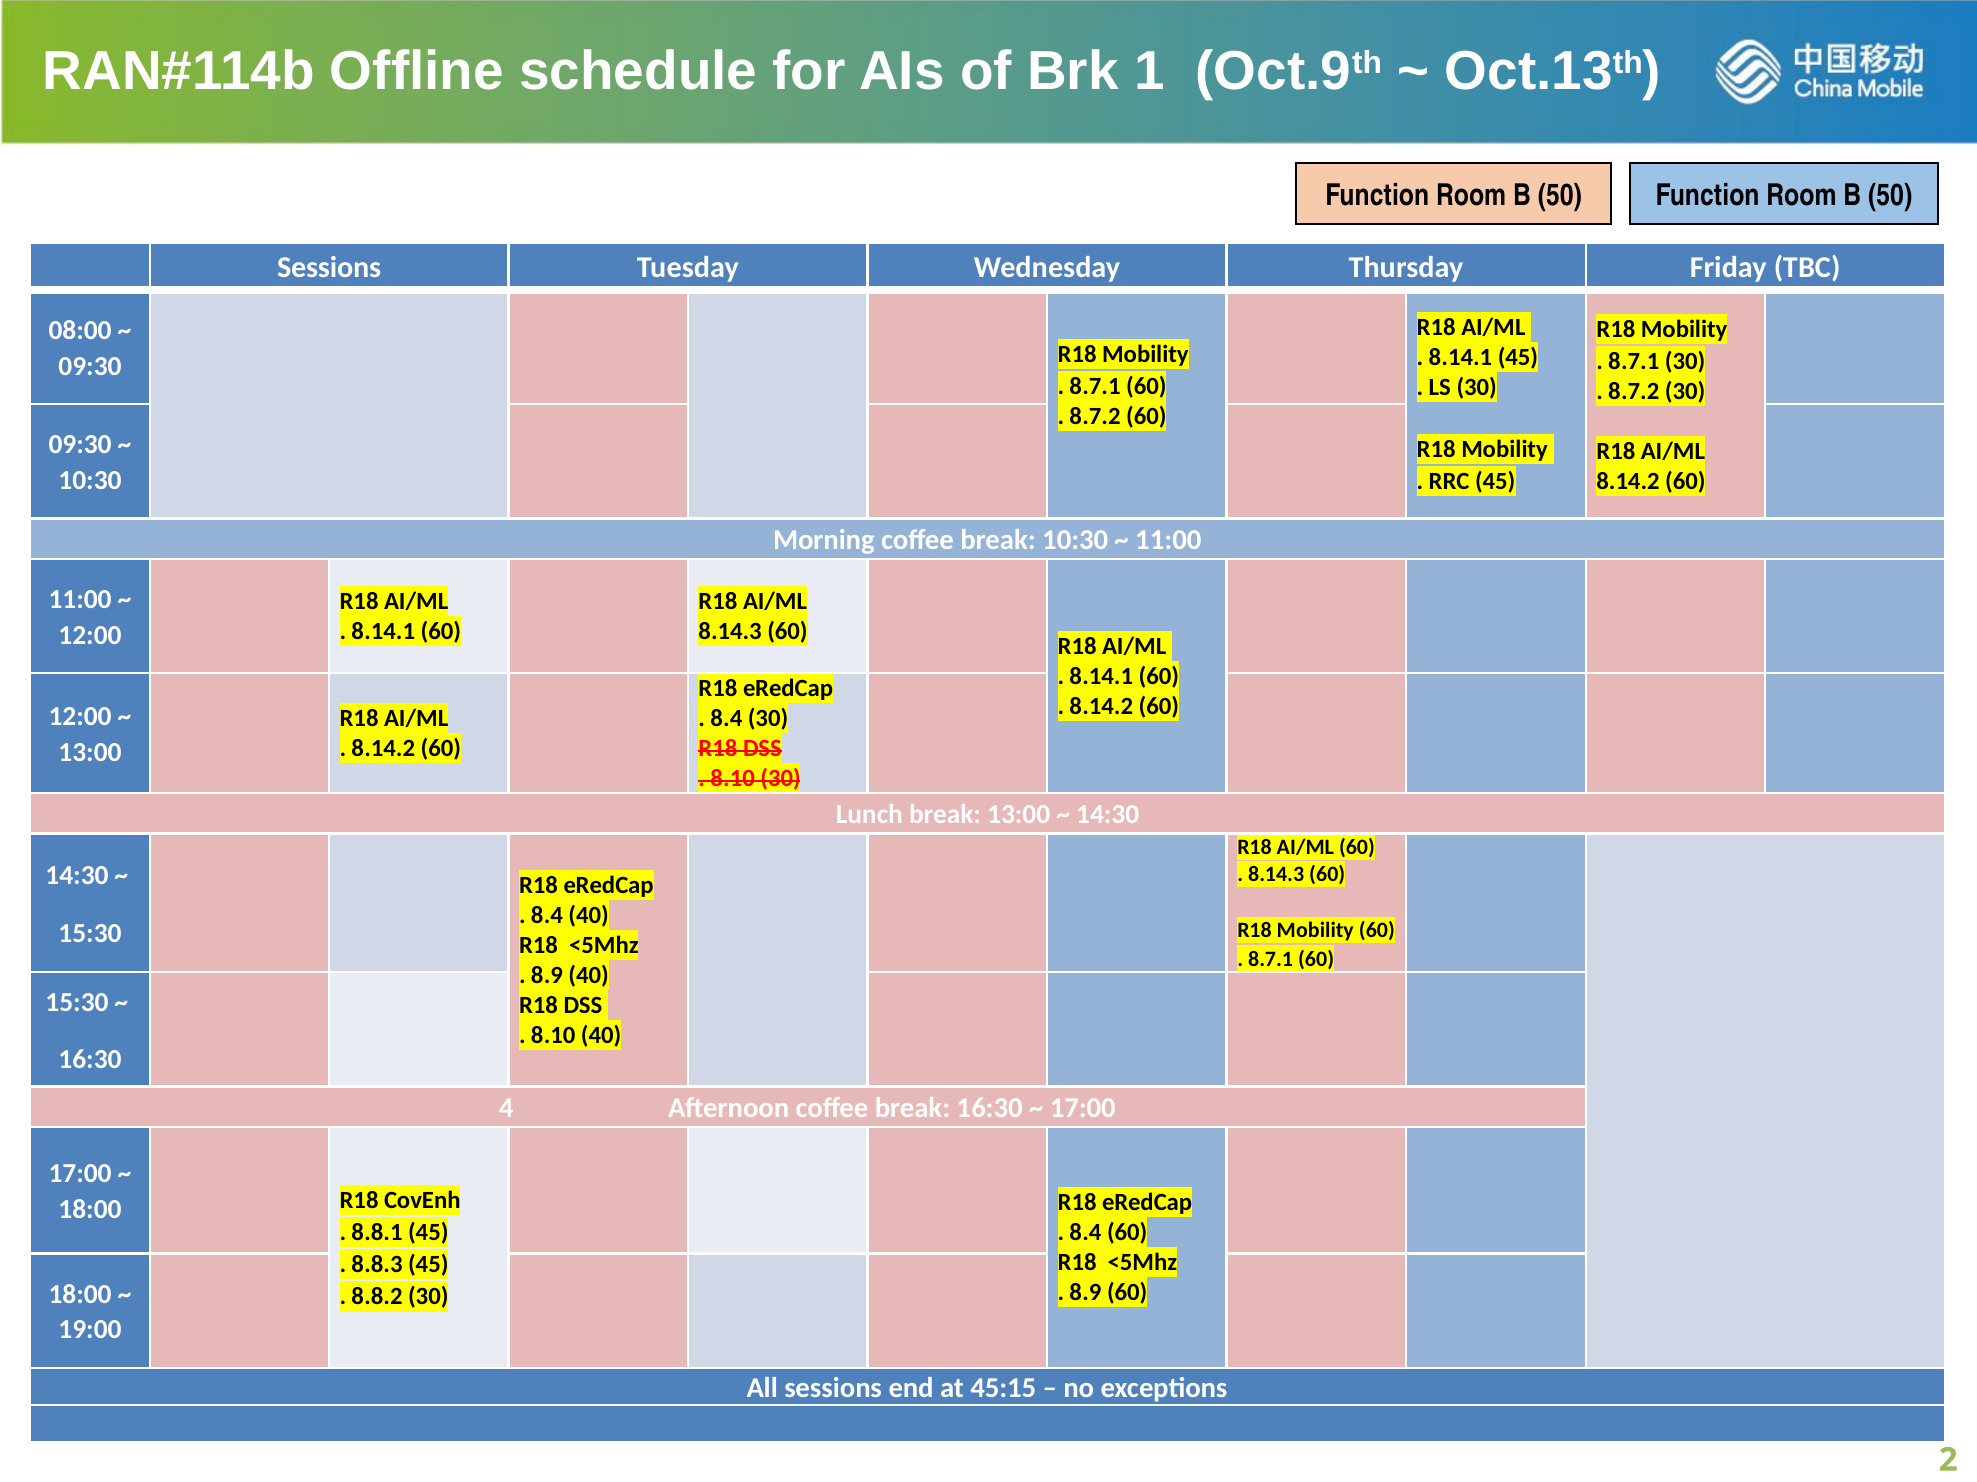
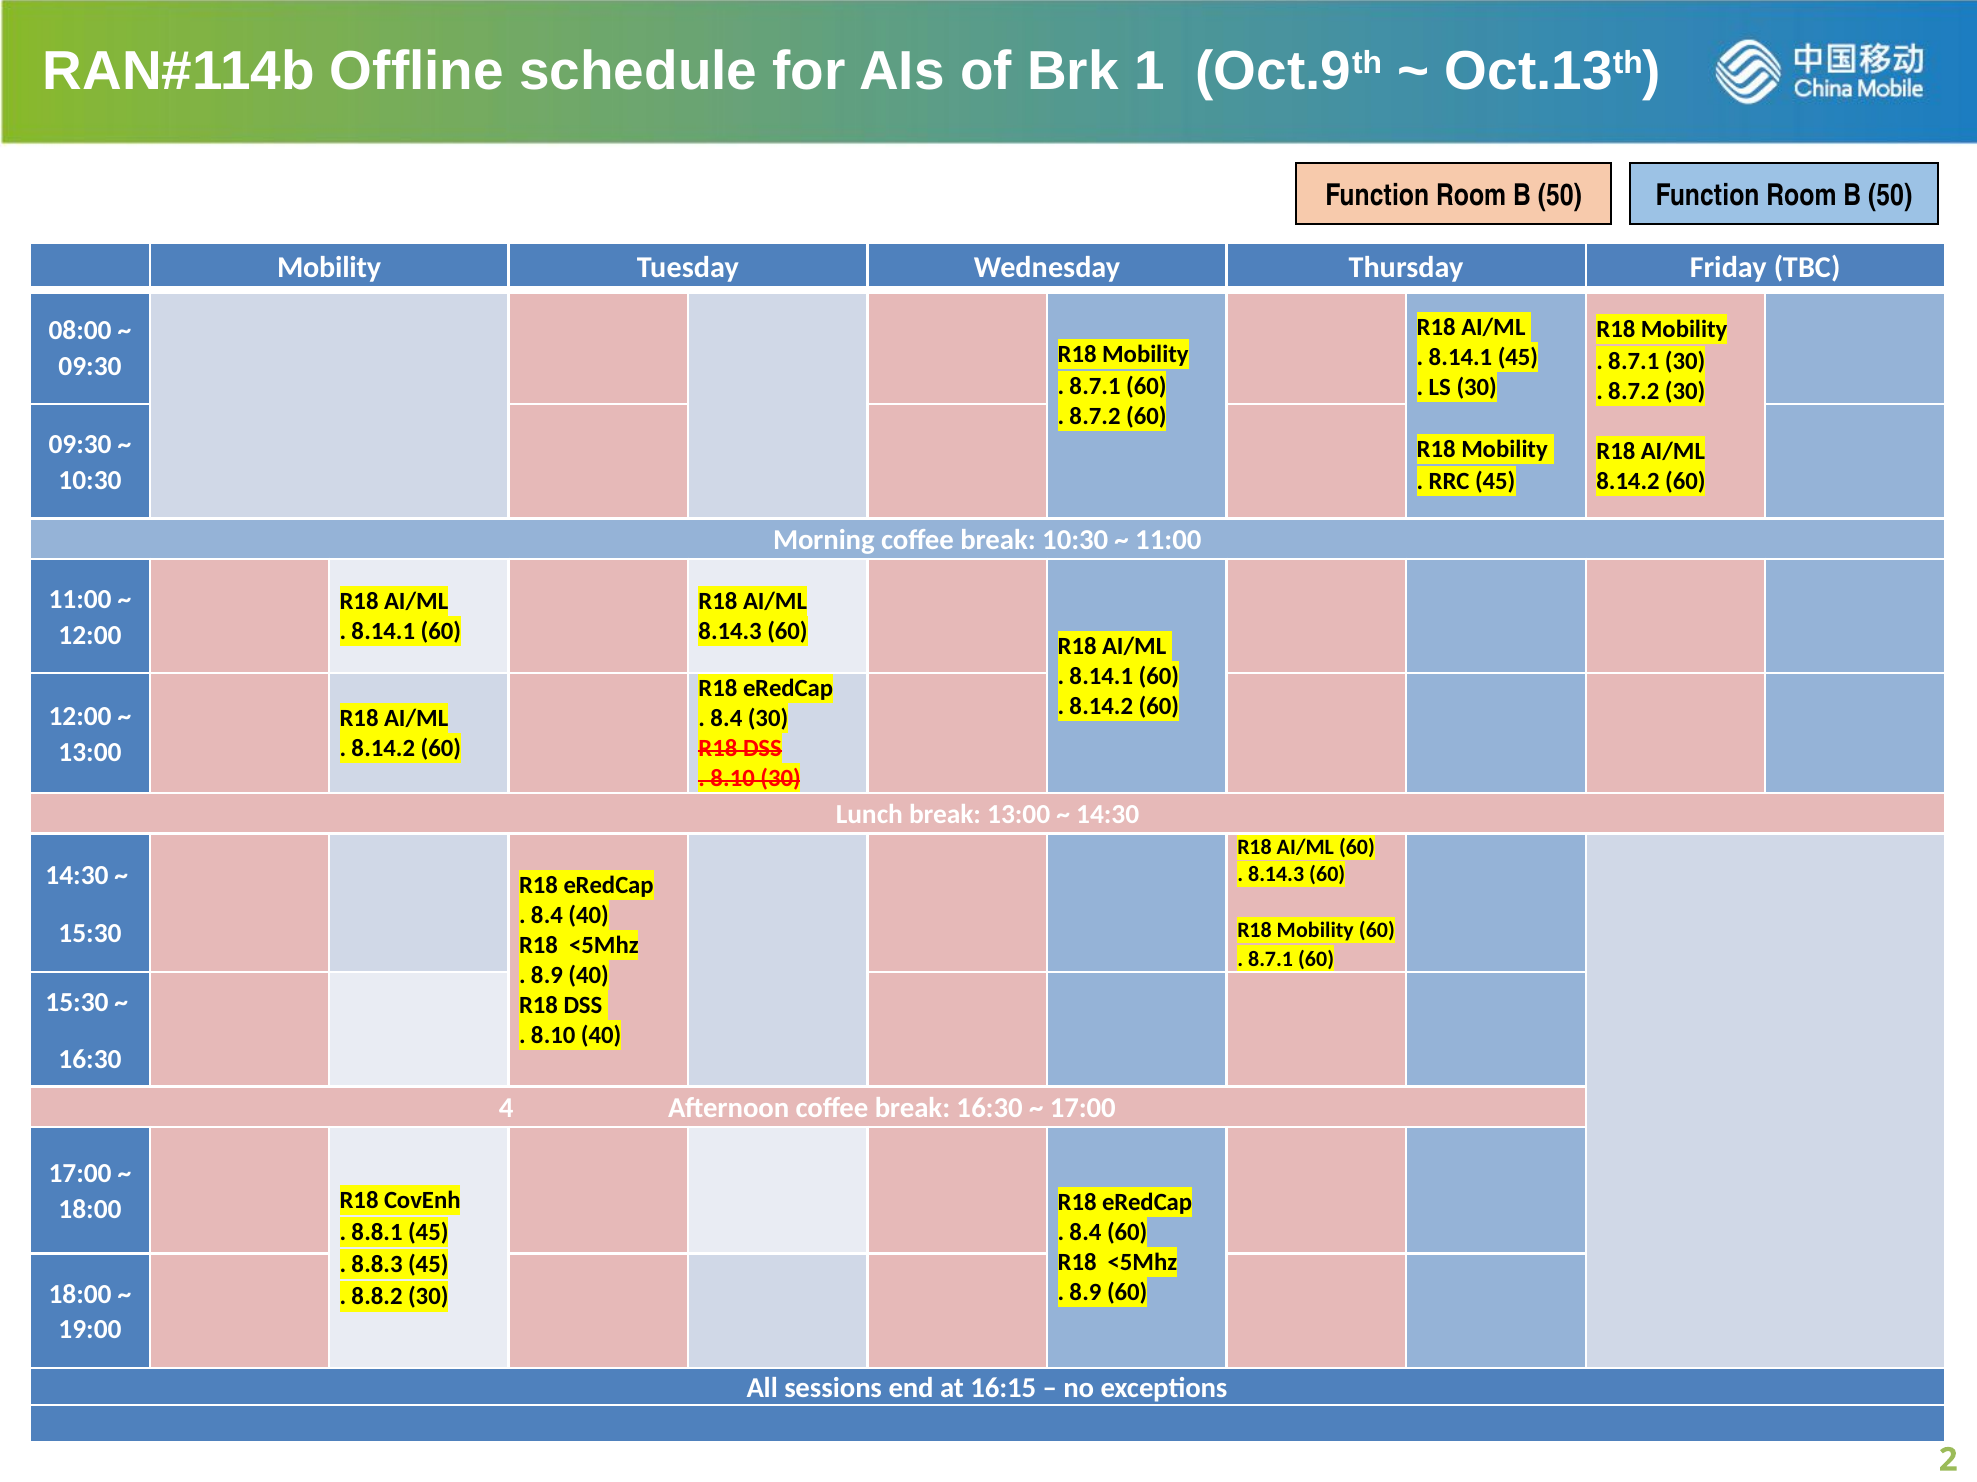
Sessions: Sessions -> Mobility (329, 268)
45:15: 45:15 -> 16:15 (1003, 1389)
